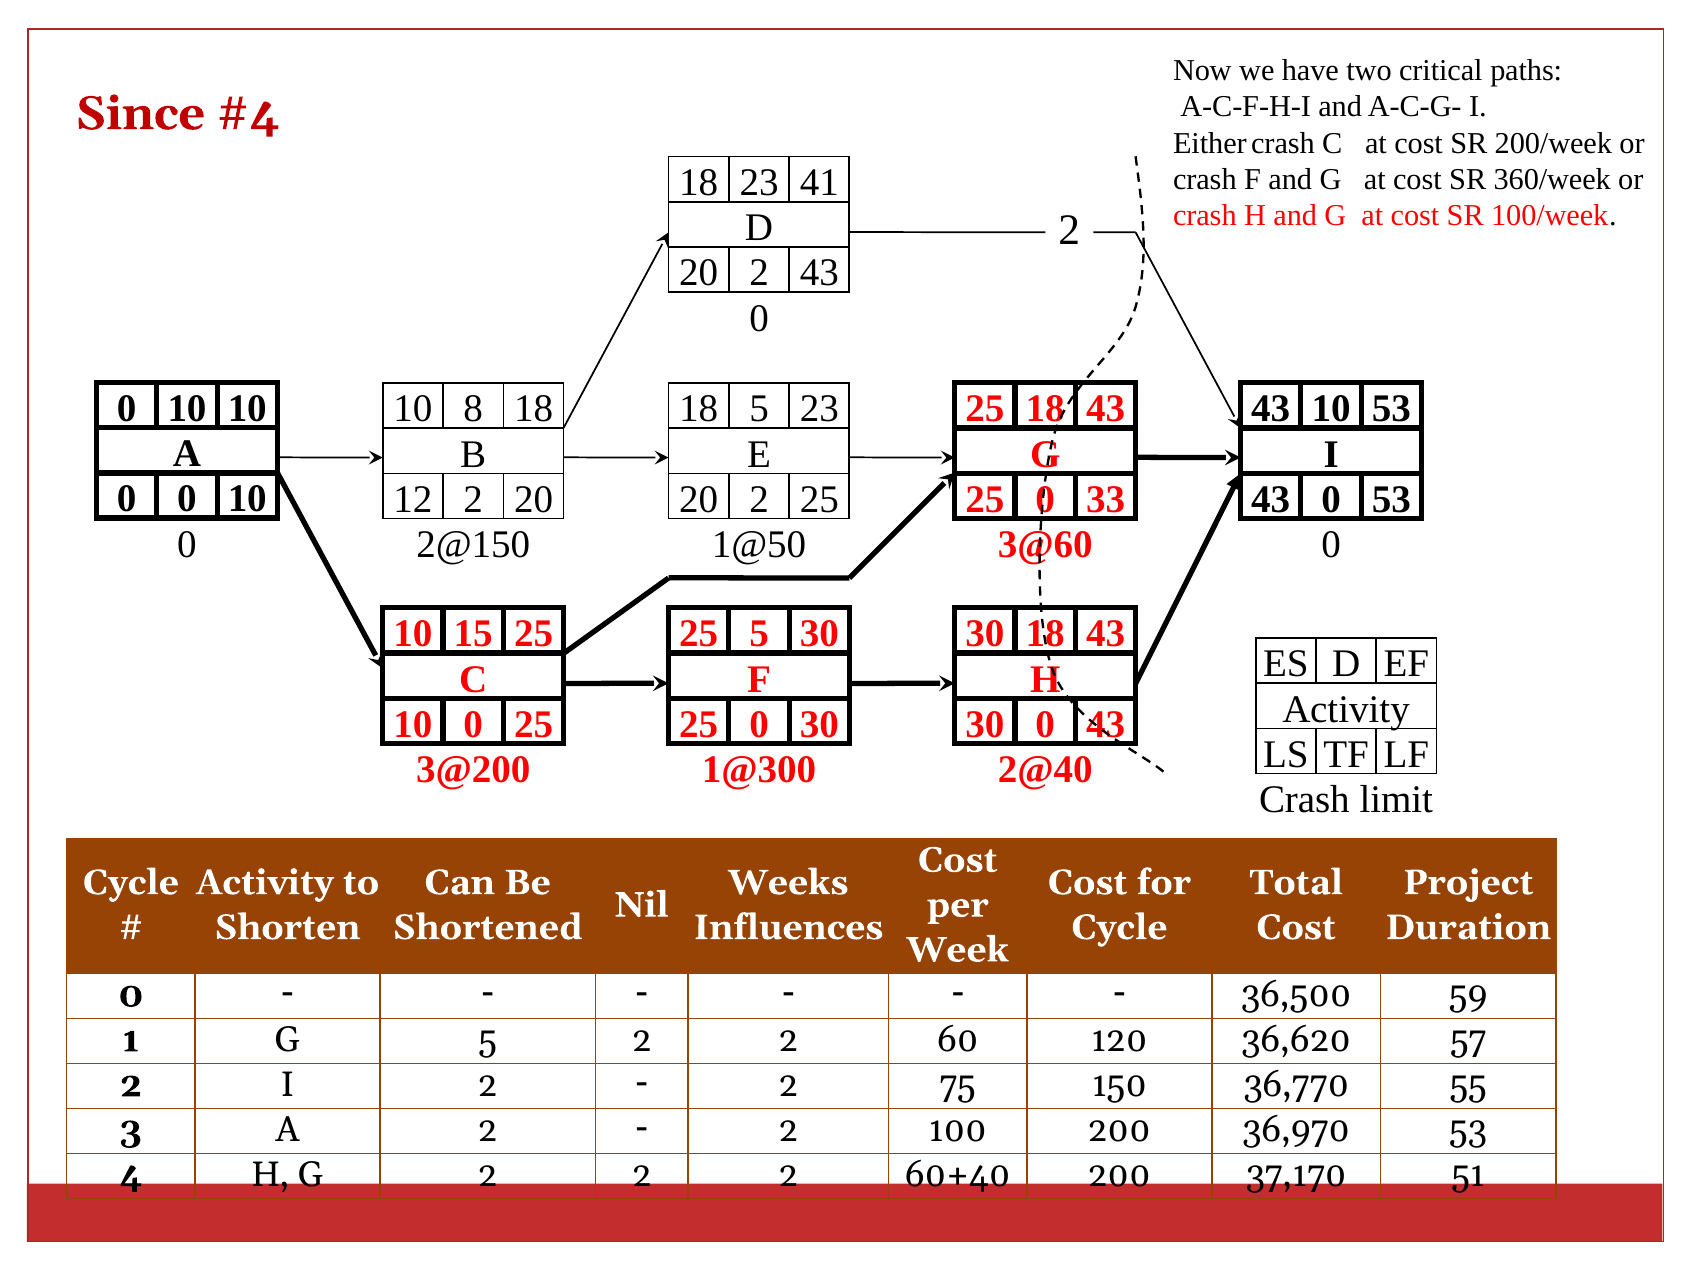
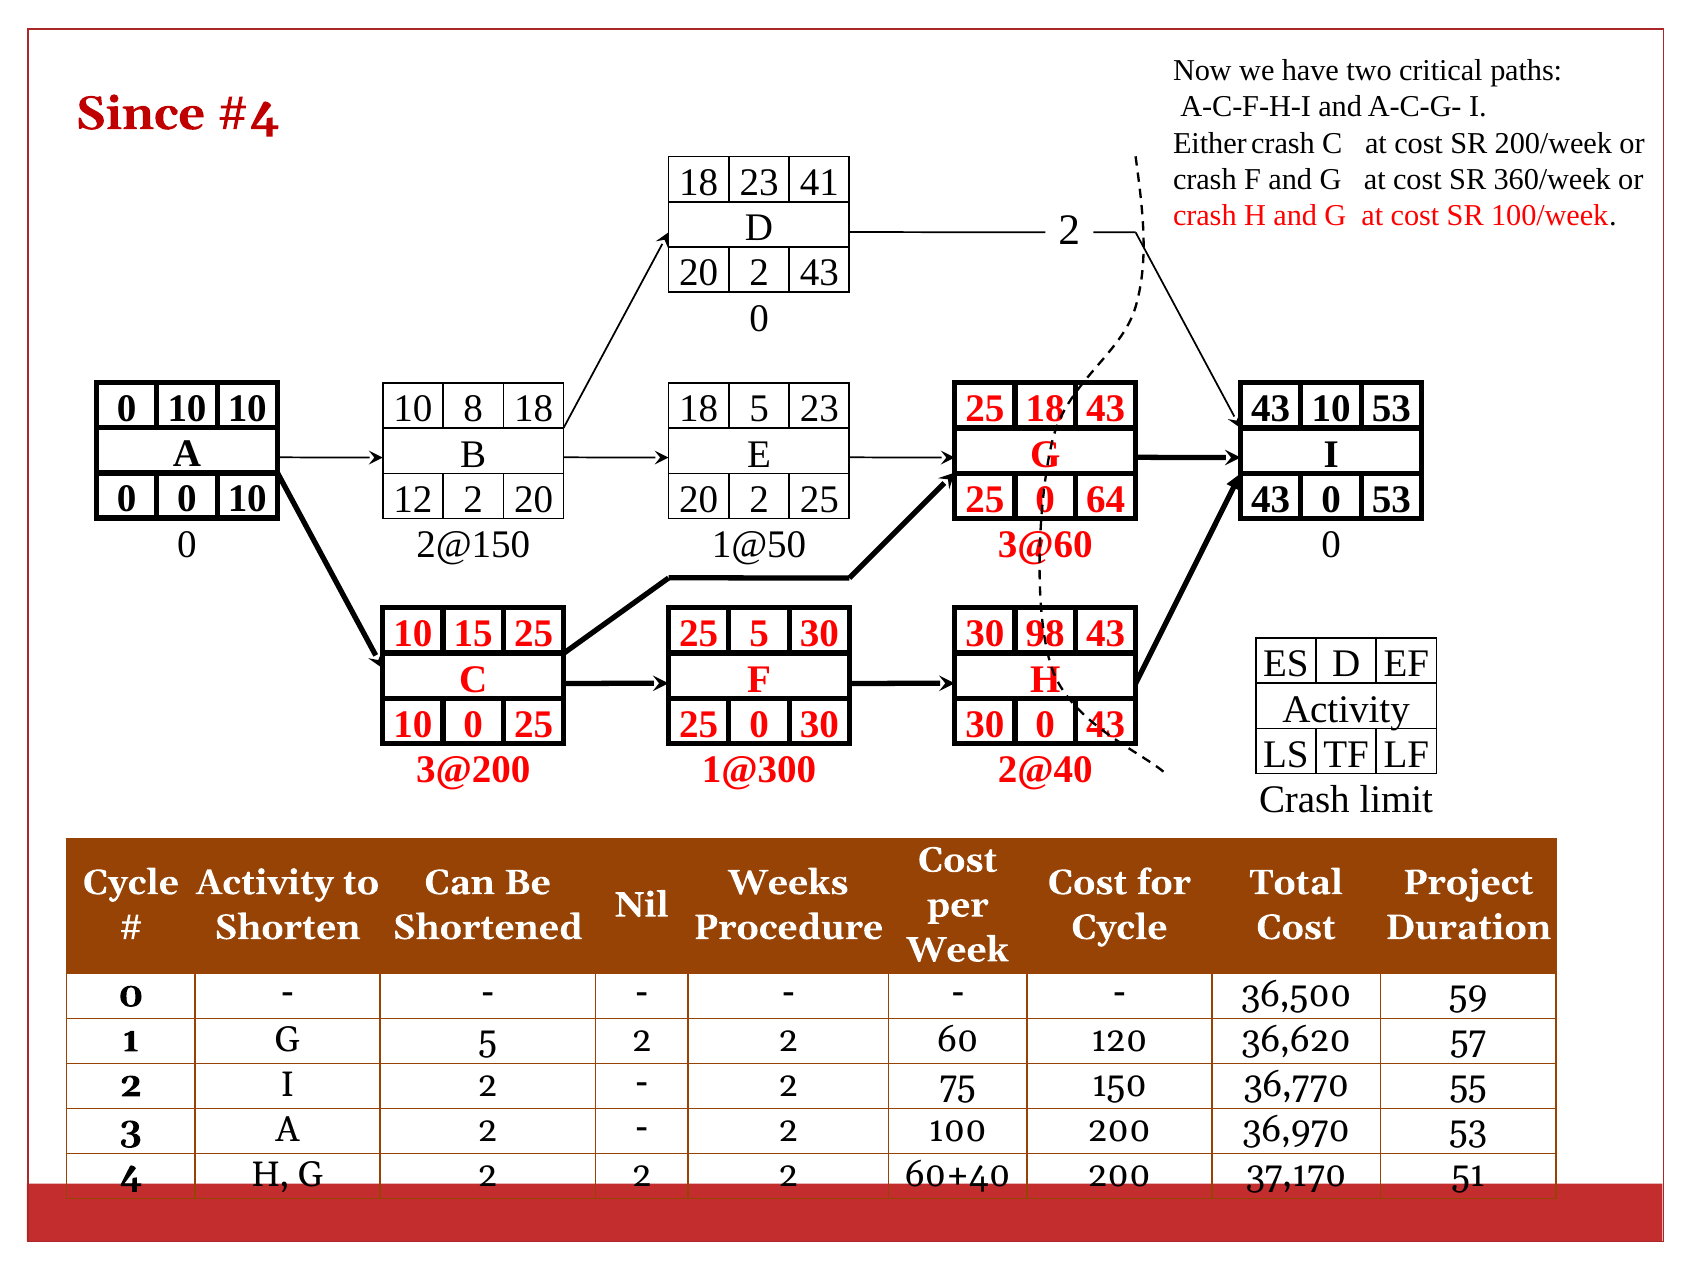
33: 33 -> 64 (1106, 499)
30 18: 18 -> 98 (1045, 634)
Influences: Influences -> Procedure (788, 927)
